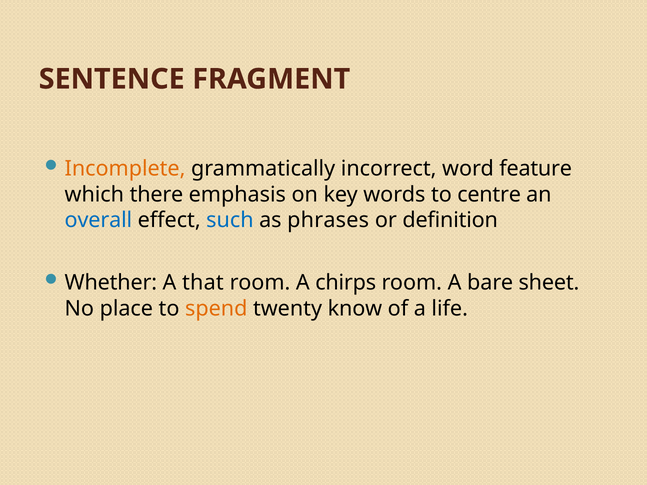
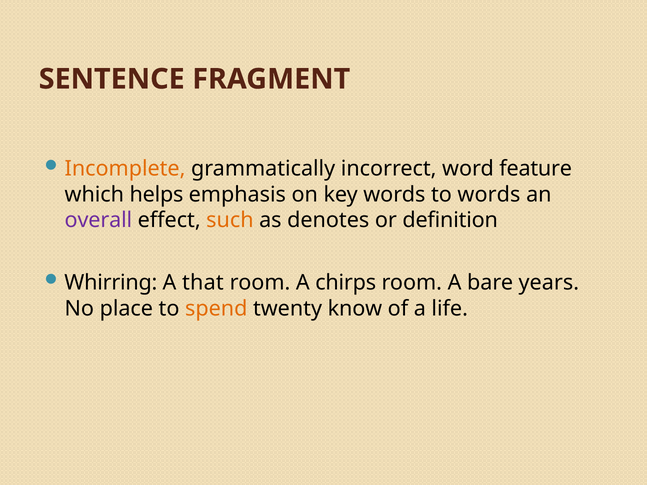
there: there -> helps (156, 194)
to centre: centre -> words (489, 194)
overall colour: blue -> purple (98, 220)
such colour: blue -> orange (230, 220)
phrases: phrases -> denotes (328, 220)
Whether: Whether -> Whirring (111, 283)
sheet: sheet -> years (549, 283)
